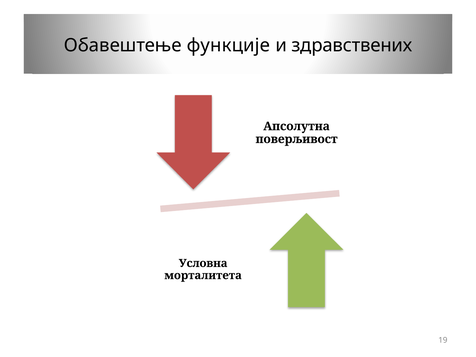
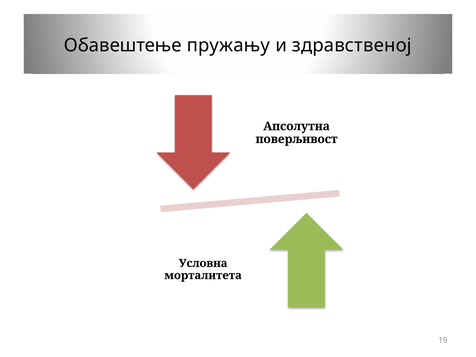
функције: функције -> пружању (228, 45)
здравствених: здравствених -> здравственој (352, 45)
